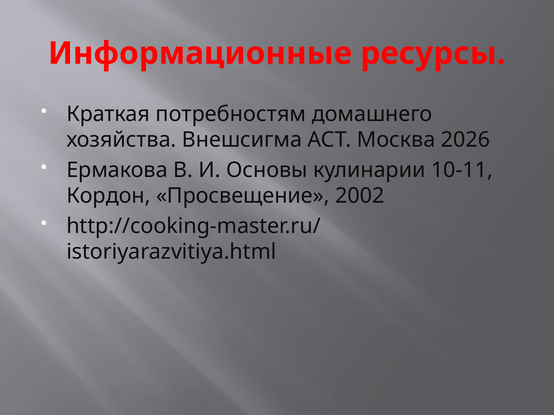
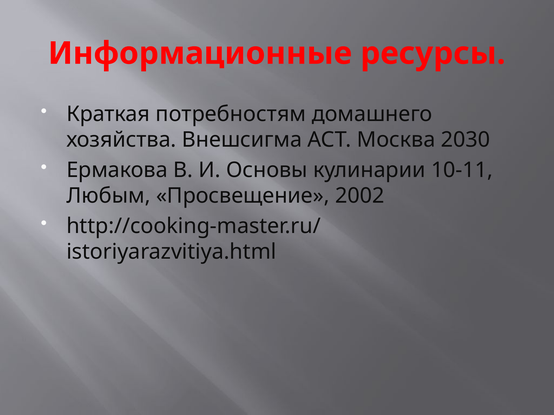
2026: 2026 -> 2030 (466, 140)
Кордон: Кордон -> Любым (108, 196)
